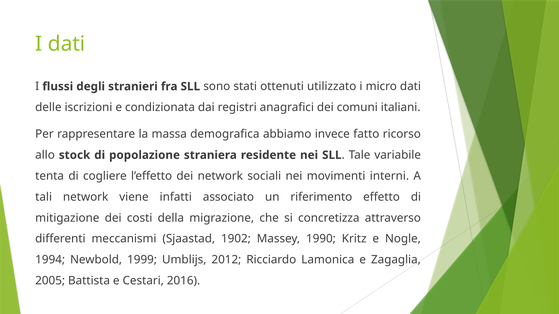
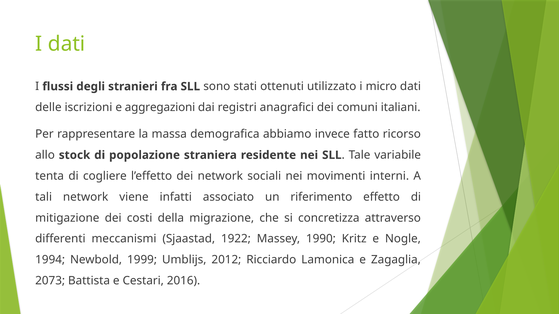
condizionata: condizionata -> aggregazioni (160, 108)
1902: 1902 -> 1922 (236, 239)
2005: 2005 -> 2073 (50, 281)
